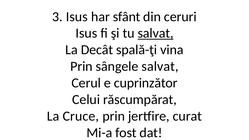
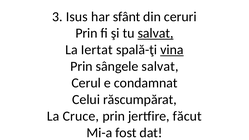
Isus: Isus -> Prin (86, 33)
Decât: Decât -> Iertat (97, 50)
vina underline: none -> present (172, 50)
cuprinzător: cuprinzător -> condamnat (146, 83)
curat: curat -> făcut (187, 116)
